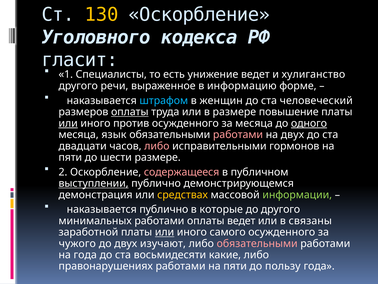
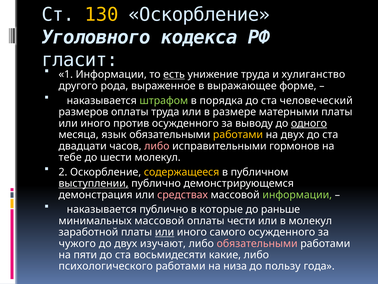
1 Специалисты: Специалисты -> Информации (111, 74)
есть underline: none -> present (174, 74)
унижение ведет: ведет -> труда (255, 74)
речи: речи -> рода (114, 86)
информацию: информацию -> выражающее (242, 86)
штрафом colour: light blue -> light green (164, 100)
женщин: женщин -> порядка (221, 100)
оплаты underline: present -> none (130, 112)
повышение: повышение -> матерными (289, 112)
или underline: present -> none (68, 123)
за месяца: месяца -> выводу (254, 123)
работами colour: pink -> yellow (238, 134)
пяти: пяти -> тебе (70, 157)
шести размере: размере -> молекул (158, 157)
содержащееся colour: pink -> yellow (182, 172)
средствах colour: yellow -> pink (183, 194)
до другого: другого -> раньше (281, 209)
минимальных работами: работами -> массовой (159, 220)
оплаты ведет: ведет -> чести (241, 220)
в связаны: связаны -> молекул (310, 220)
на года: года -> пяти (85, 254)
правонарушениях: правонарушениях -> психологического (106, 266)
работами на пяти: пяти -> низа (235, 266)
